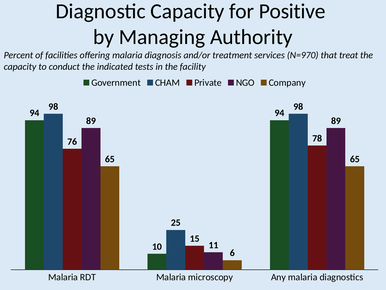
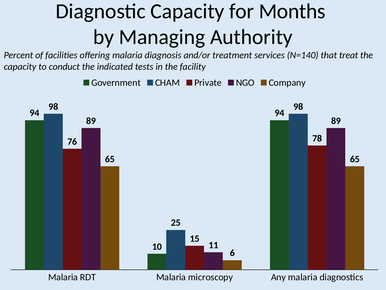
Positive: Positive -> Months (292, 11)
N=970: N=970 -> N=140 (303, 55)
